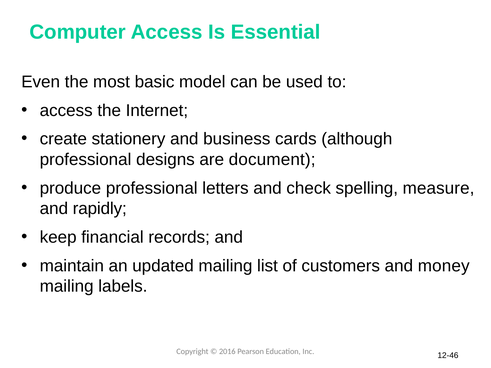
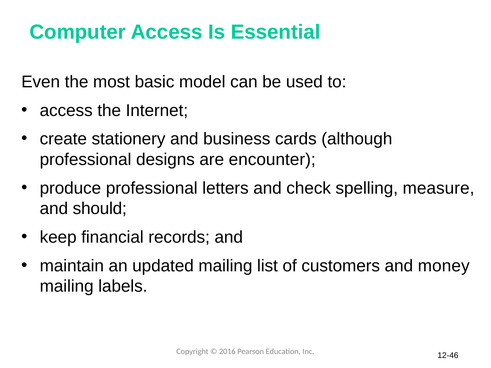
document: document -> encounter (272, 160)
rapidly: rapidly -> should (100, 209)
